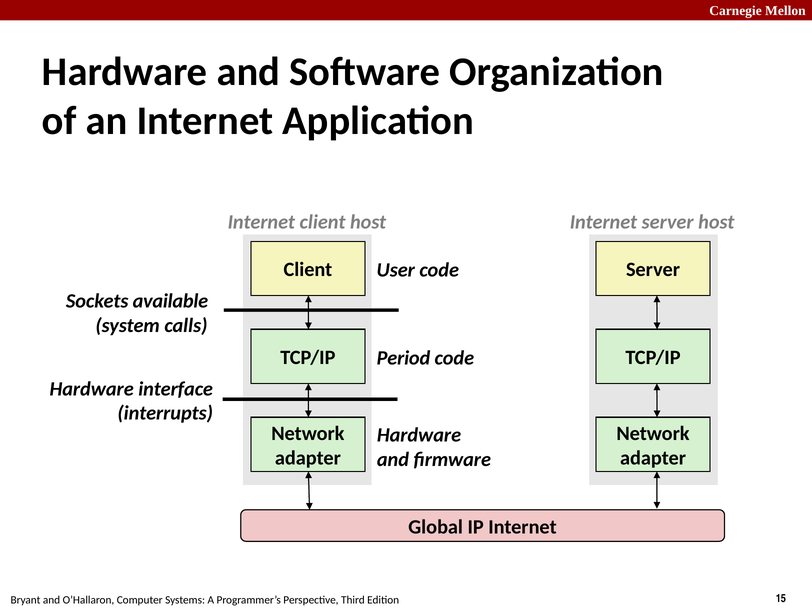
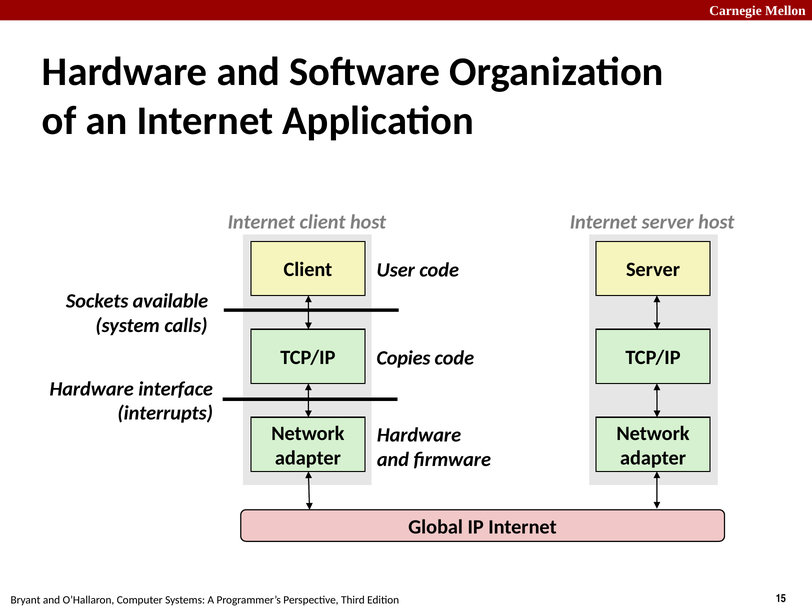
Period: Period -> Copies (403, 358)
